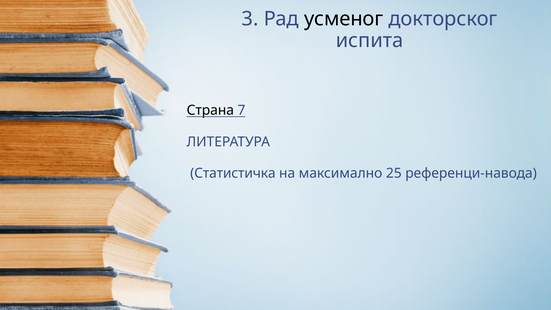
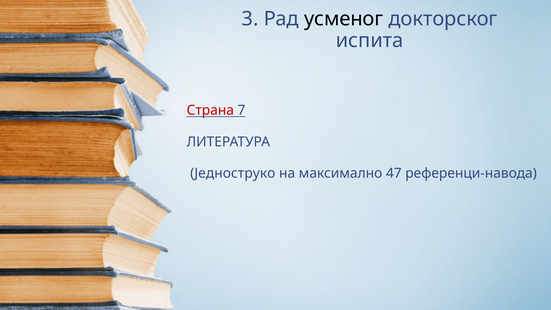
Страна colour: black -> red (210, 110)
Статистичка: Статистичка -> Једноструко (233, 173)
25: 25 -> 47 (394, 173)
